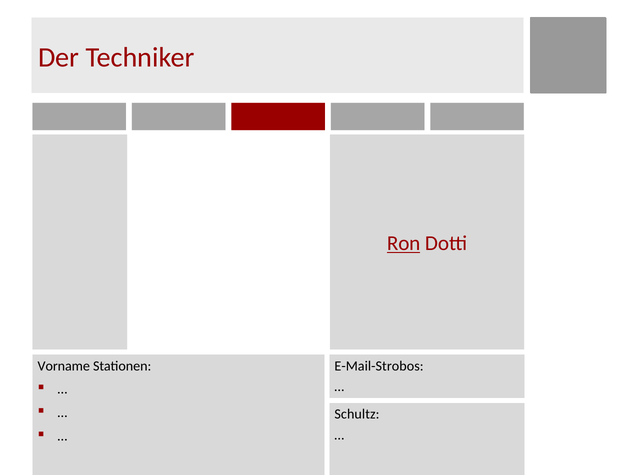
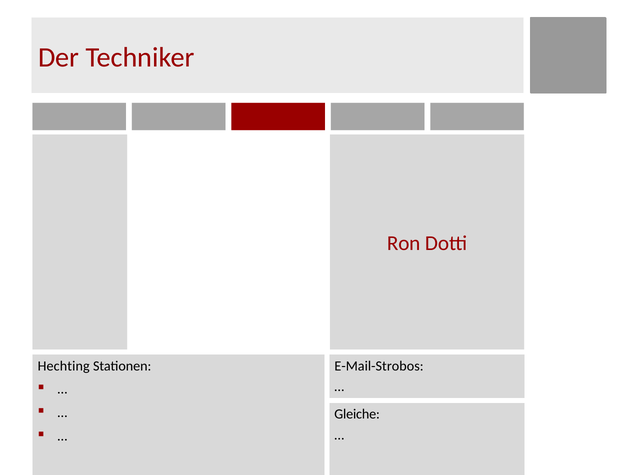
Ron underline: present -> none (404, 244)
Vorname: Vorname -> Hechting (64, 366)
Schultz: Schultz -> Gleiche (357, 415)
